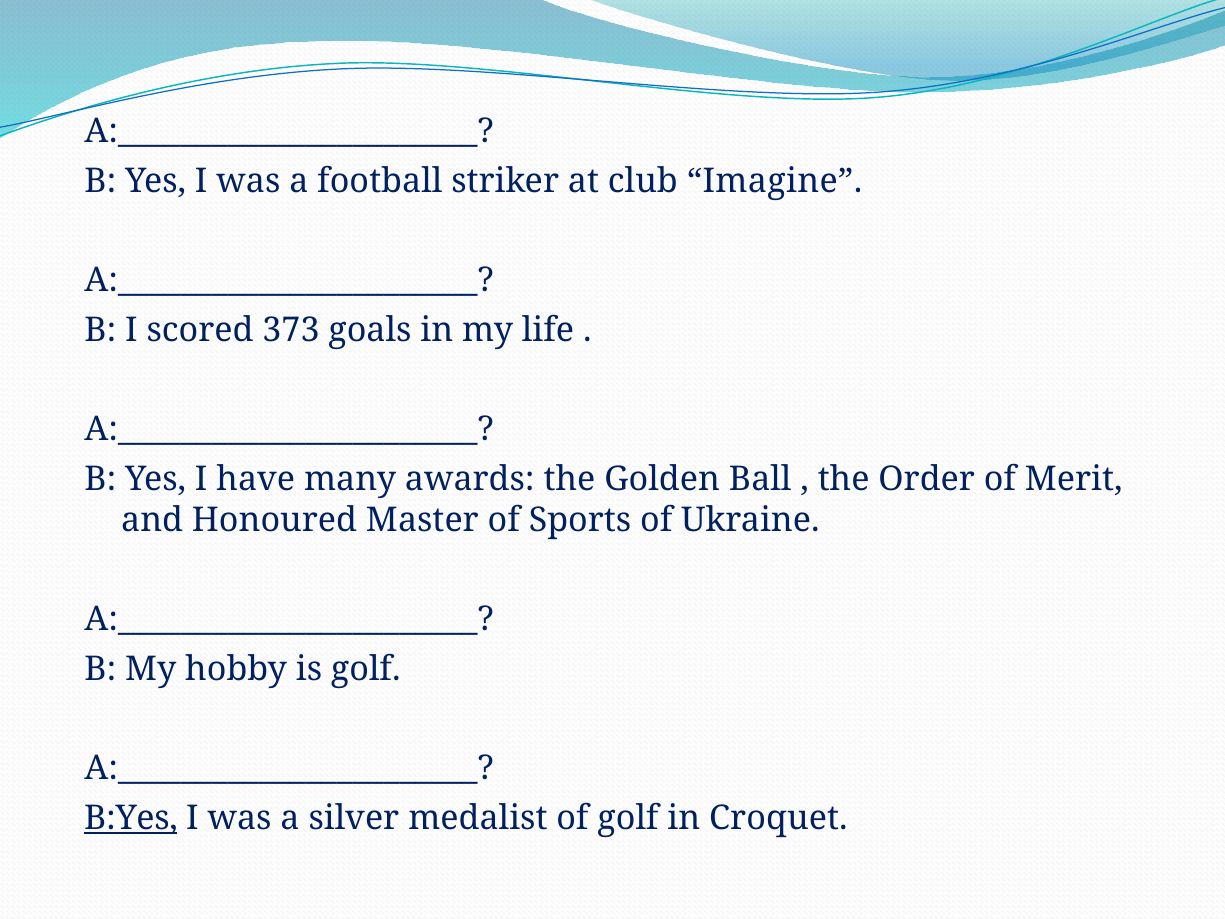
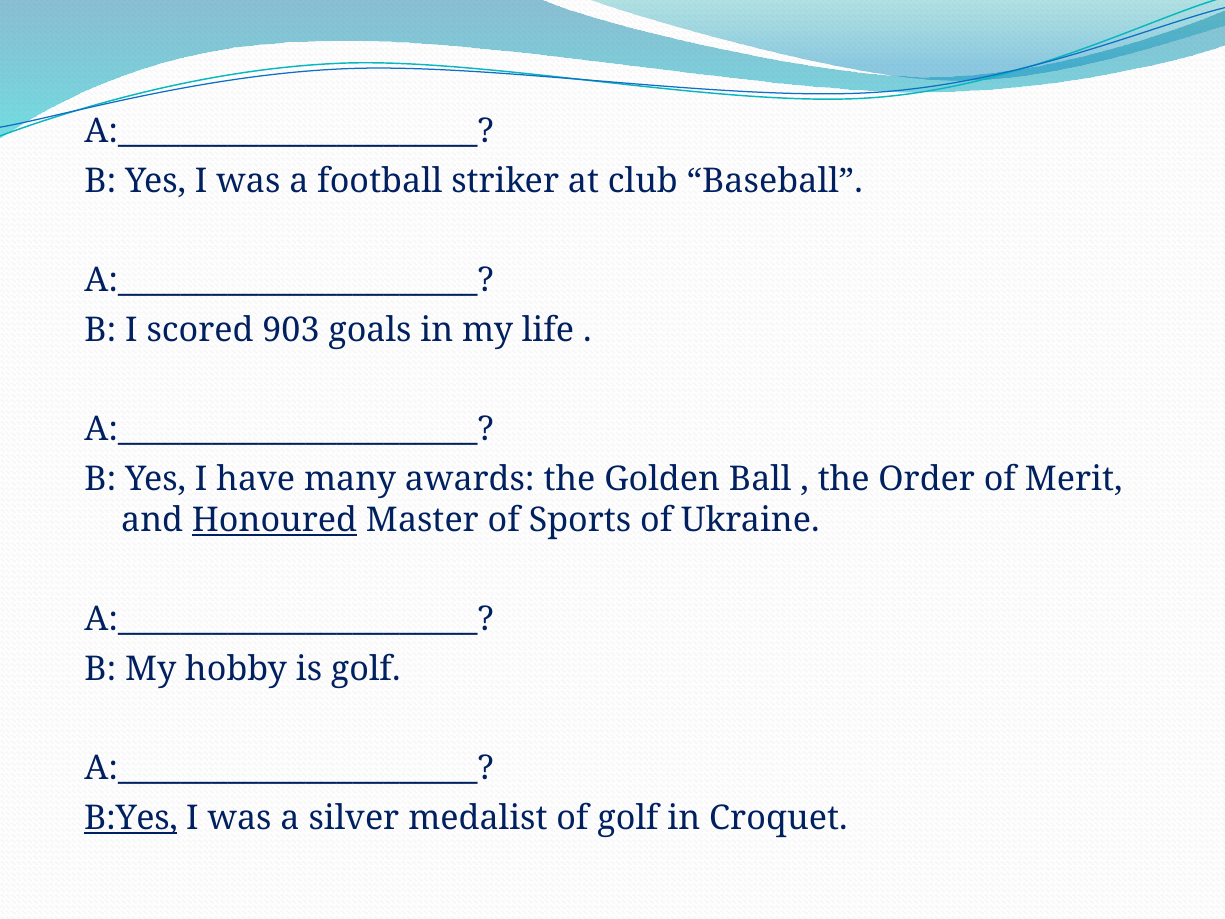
Imagine: Imagine -> Baseball (775, 181)
373: 373 -> 903 (291, 330)
Honoured underline: none -> present (274, 520)
